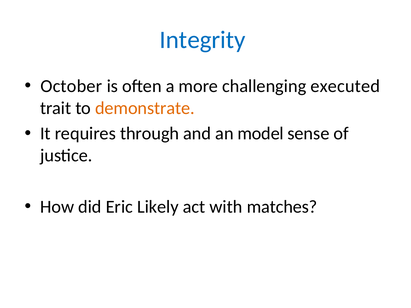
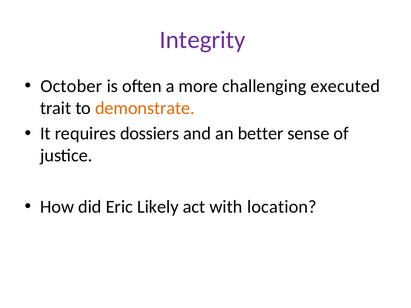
Integrity colour: blue -> purple (203, 40)
through: through -> dossiers (150, 134)
model: model -> better (261, 134)
matches: matches -> location (282, 207)
